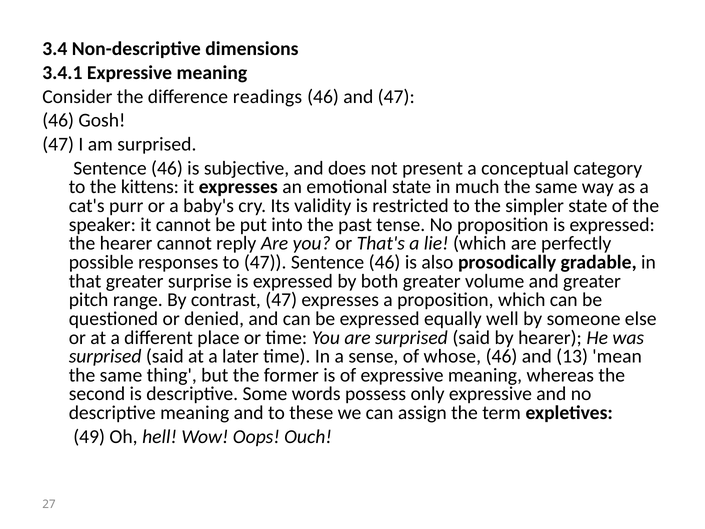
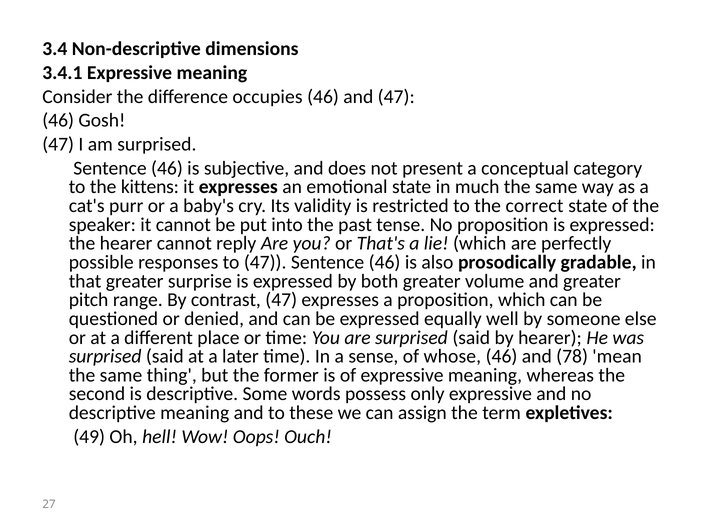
readings: readings -> occupies (268, 97)
simpler: simpler -> correct (535, 206)
13: 13 -> 78 (572, 356)
